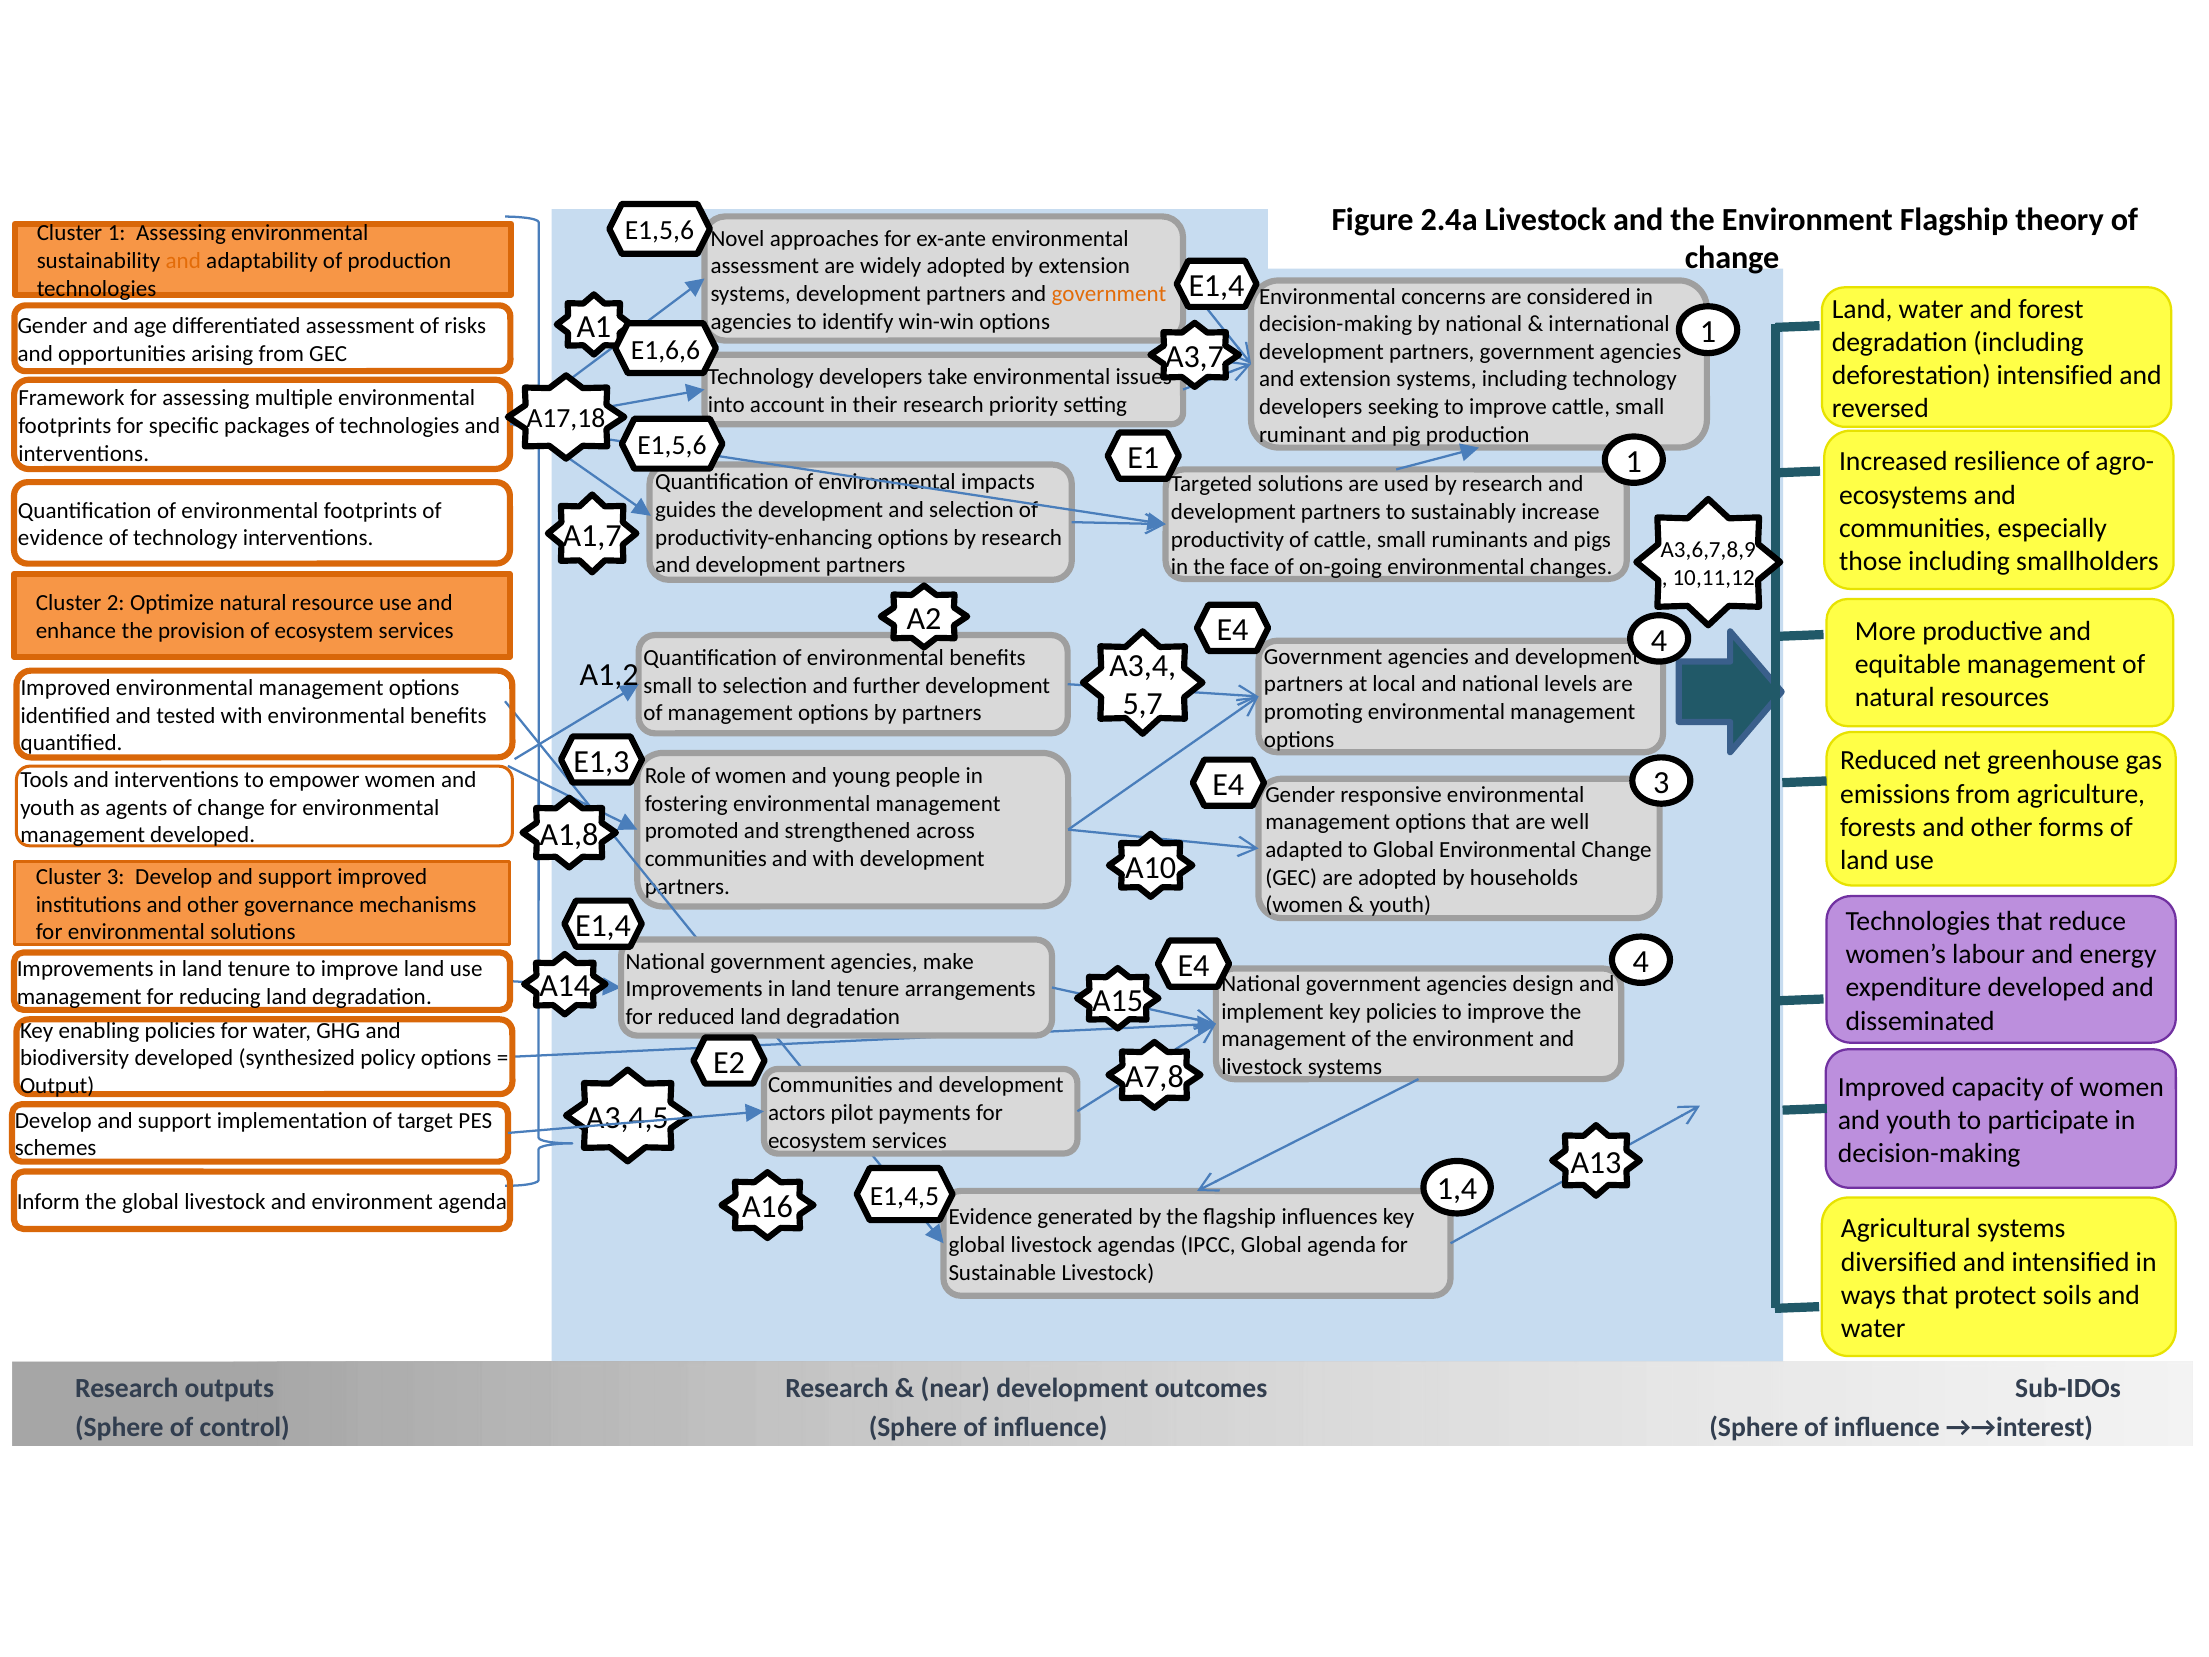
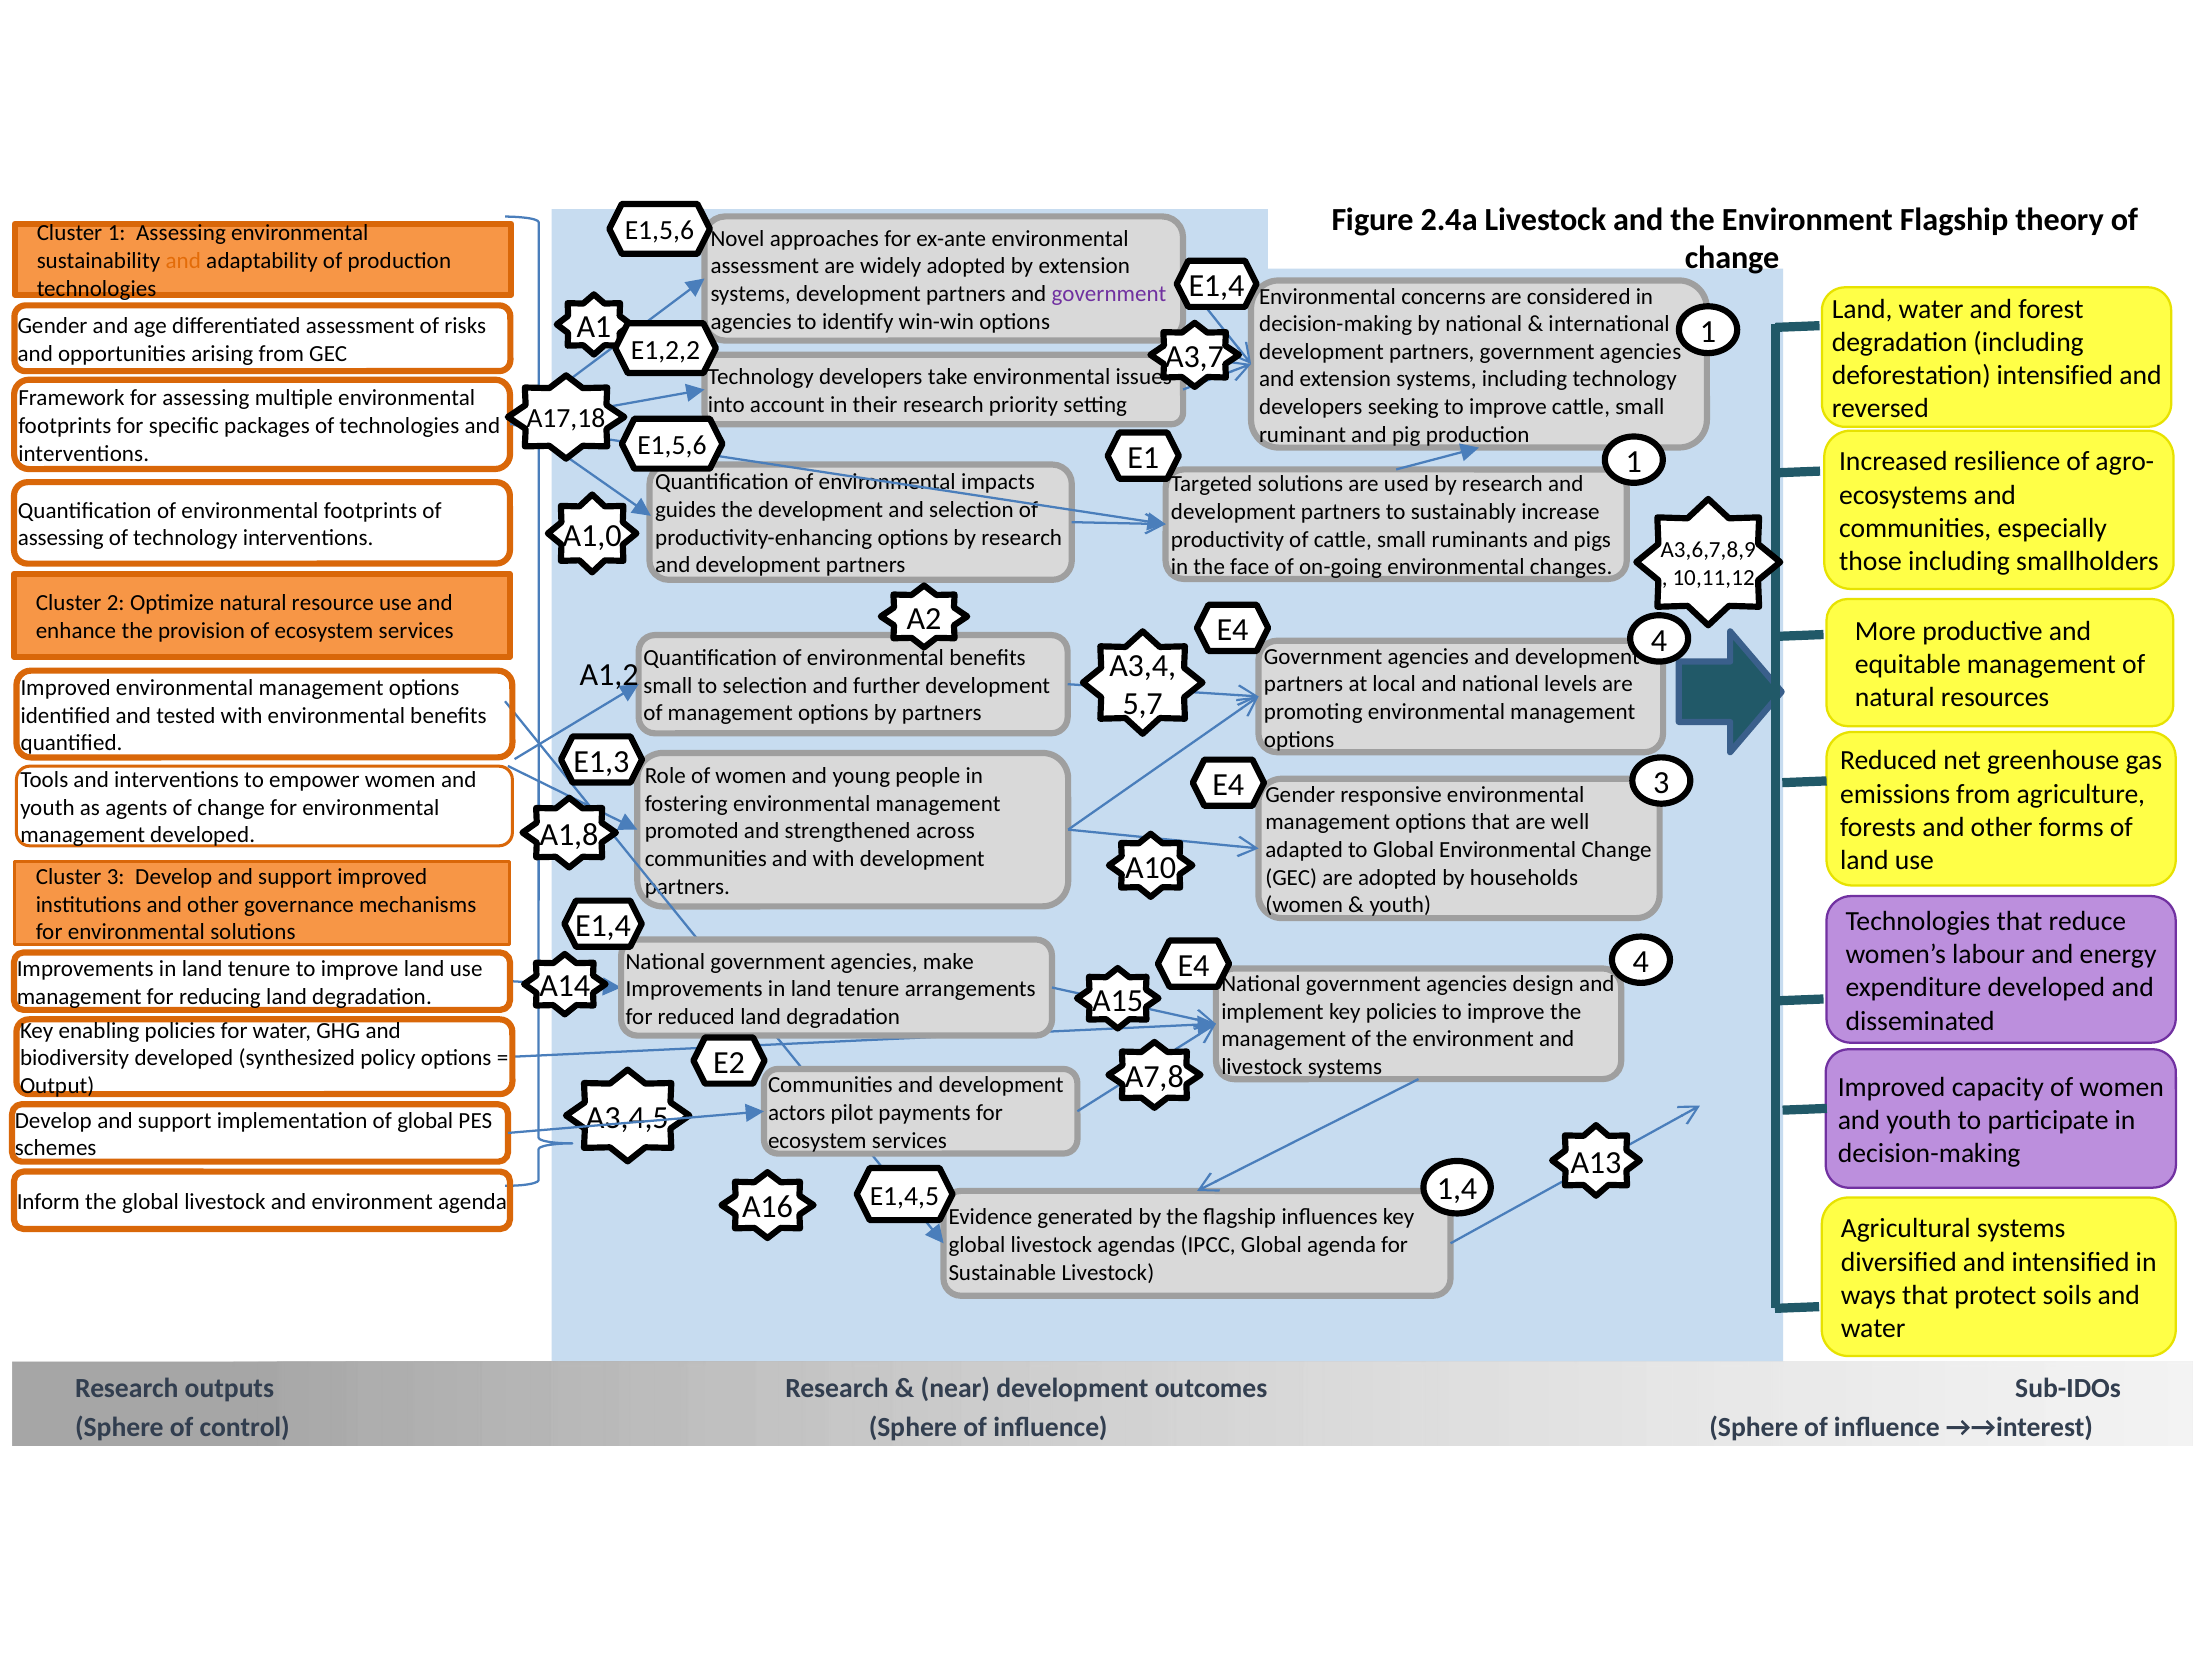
government colour: orange -> purple (1109, 294)
E1,6,6: E1,6,6 -> E1,2,2 (665, 350)
A1,7: A1,7 -> A1,0 (592, 536)
evidence: evidence -> assessing (61, 538)
of target: target -> global (425, 1121)
